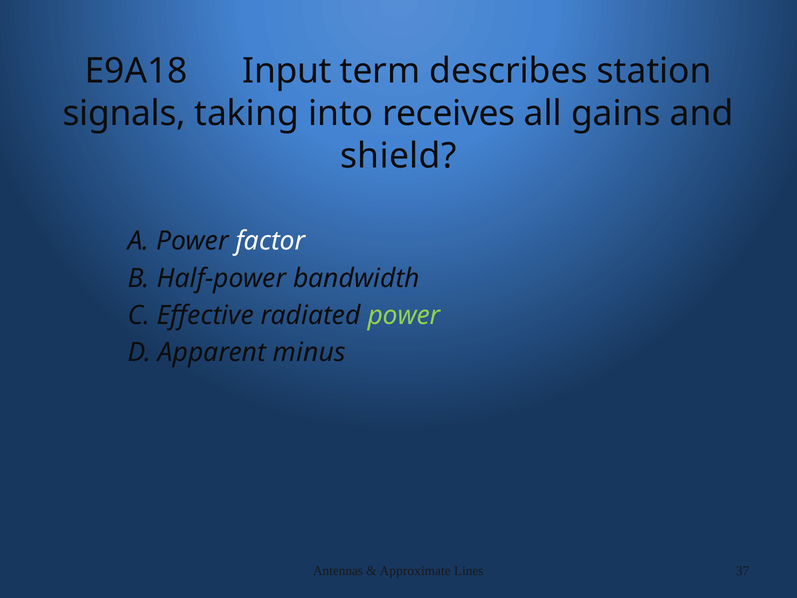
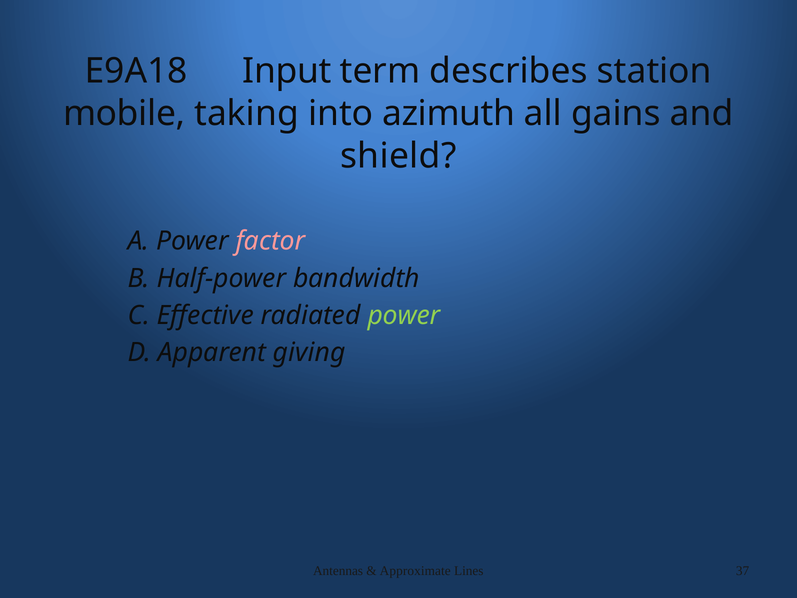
signals: signals -> mobile (124, 113)
receives: receives -> azimuth (449, 113)
factor colour: white -> pink (270, 241)
minus: minus -> giving (309, 353)
